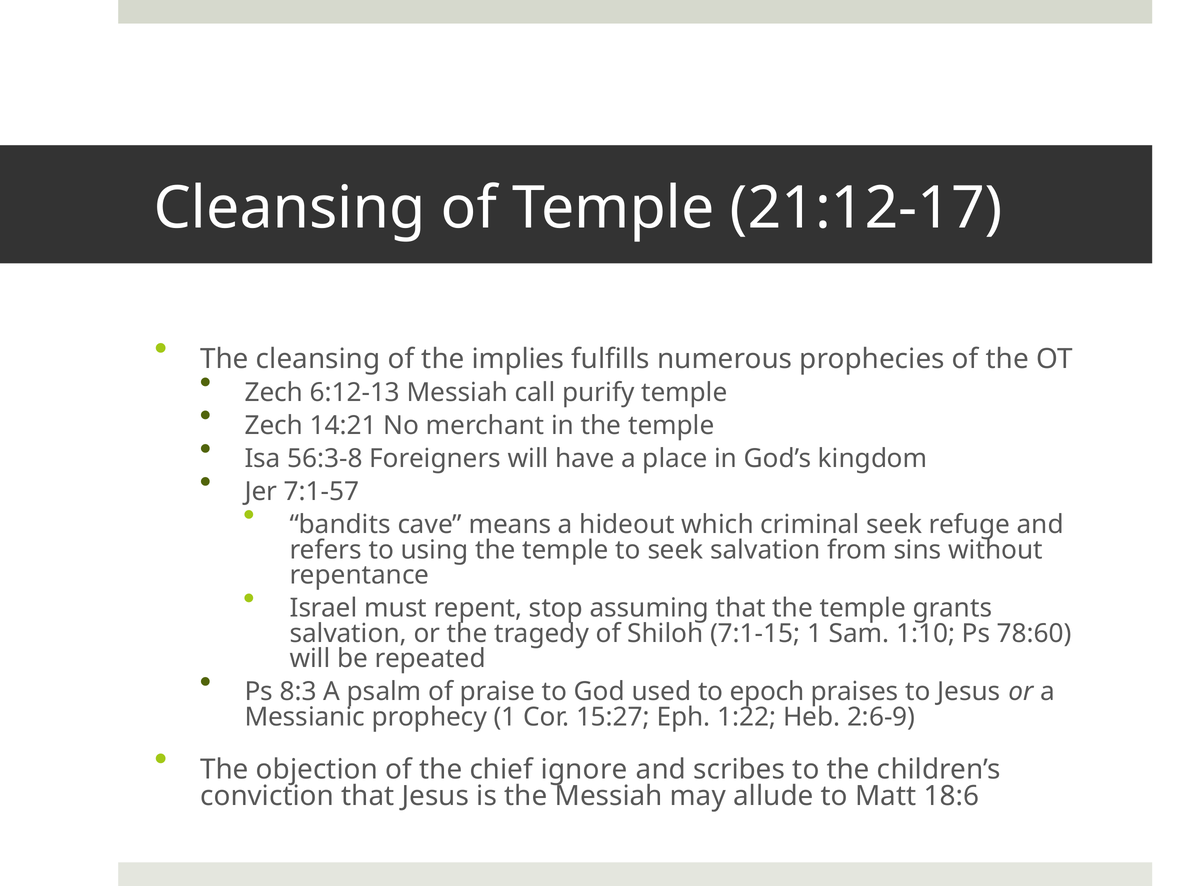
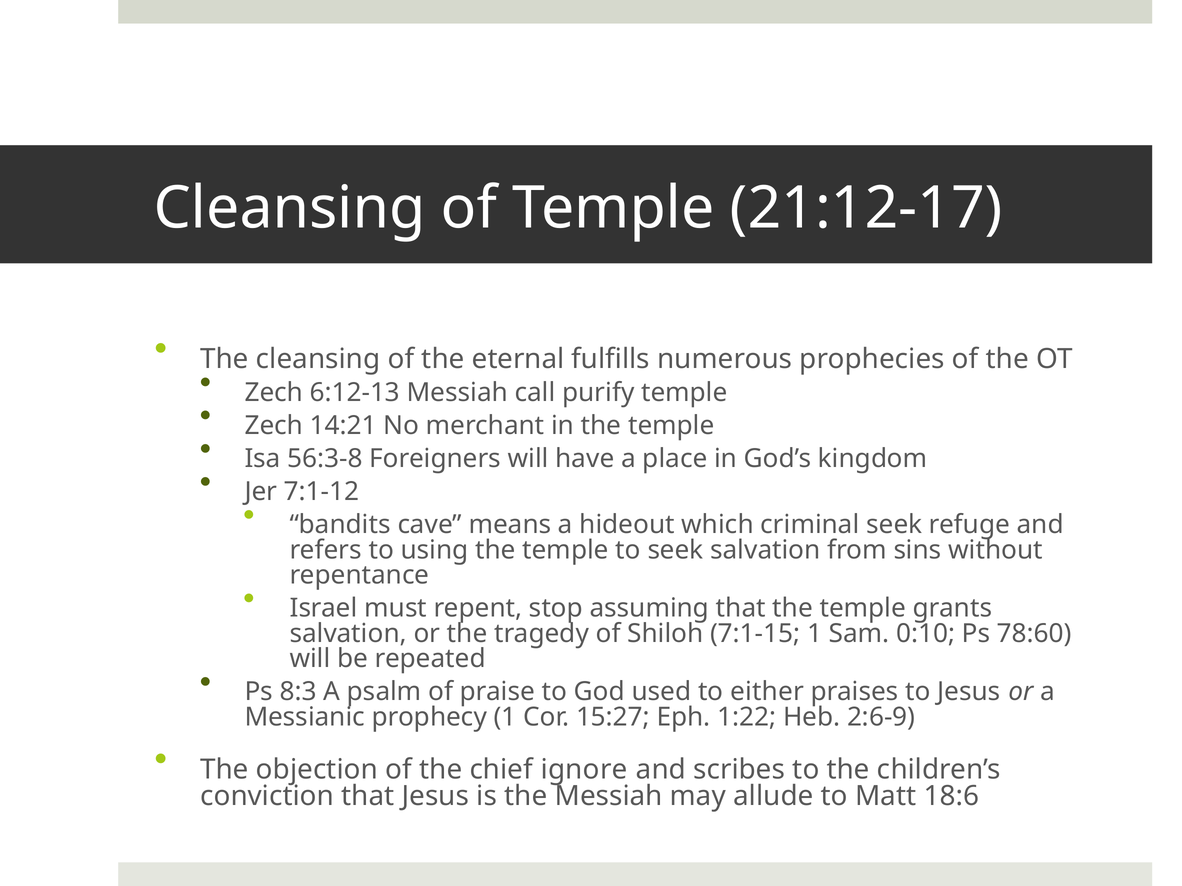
implies: implies -> eternal (518, 359)
7:1-57: 7:1-57 -> 7:1-12 (322, 492)
1:10: 1:10 -> 0:10 (926, 634)
epoch: epoch -> either (767, 692)
